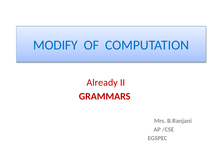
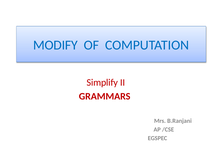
Already: Already -> Simplify (102, 83)
